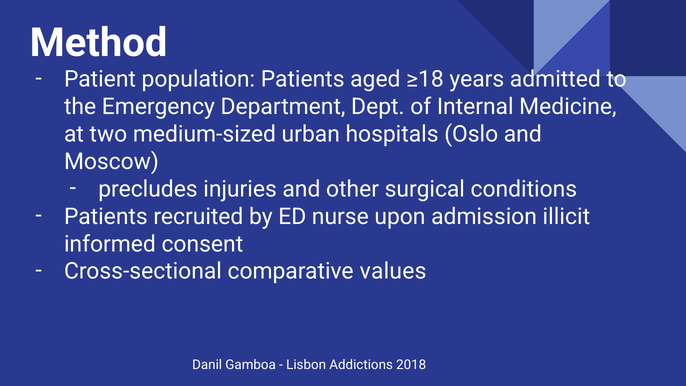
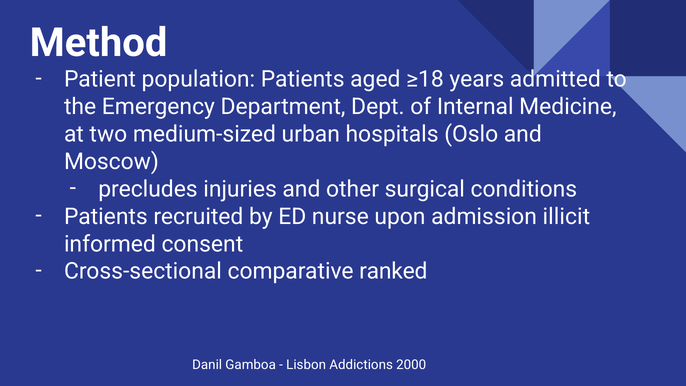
values: values -> ranked (393, 271)
2018: 2018 -> 2000 (411, 365)
